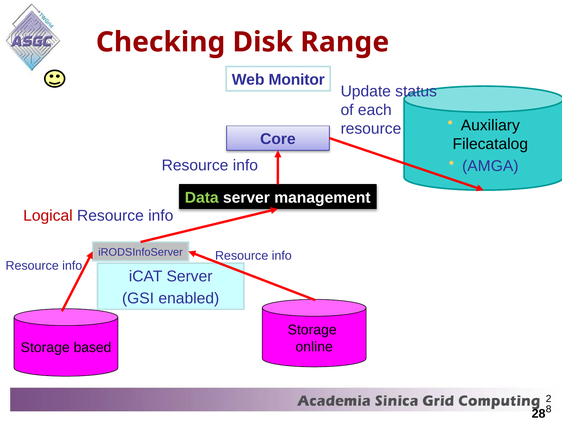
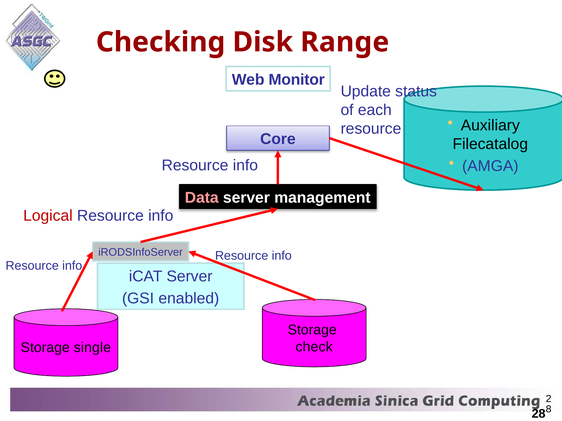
Data colour: light green -> pink (202, 198)
online: online -> check (314, 347)
based: based -> single (92, 348)
